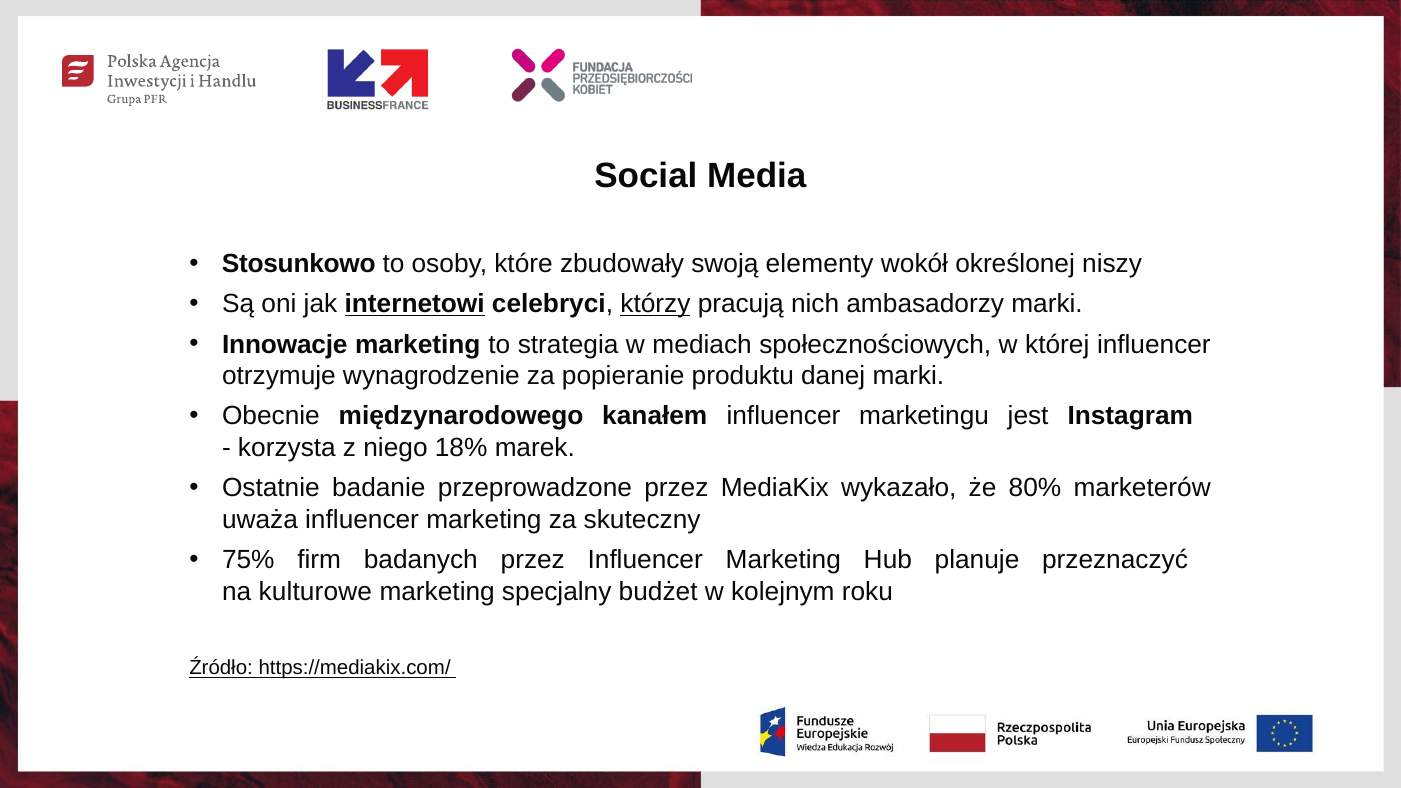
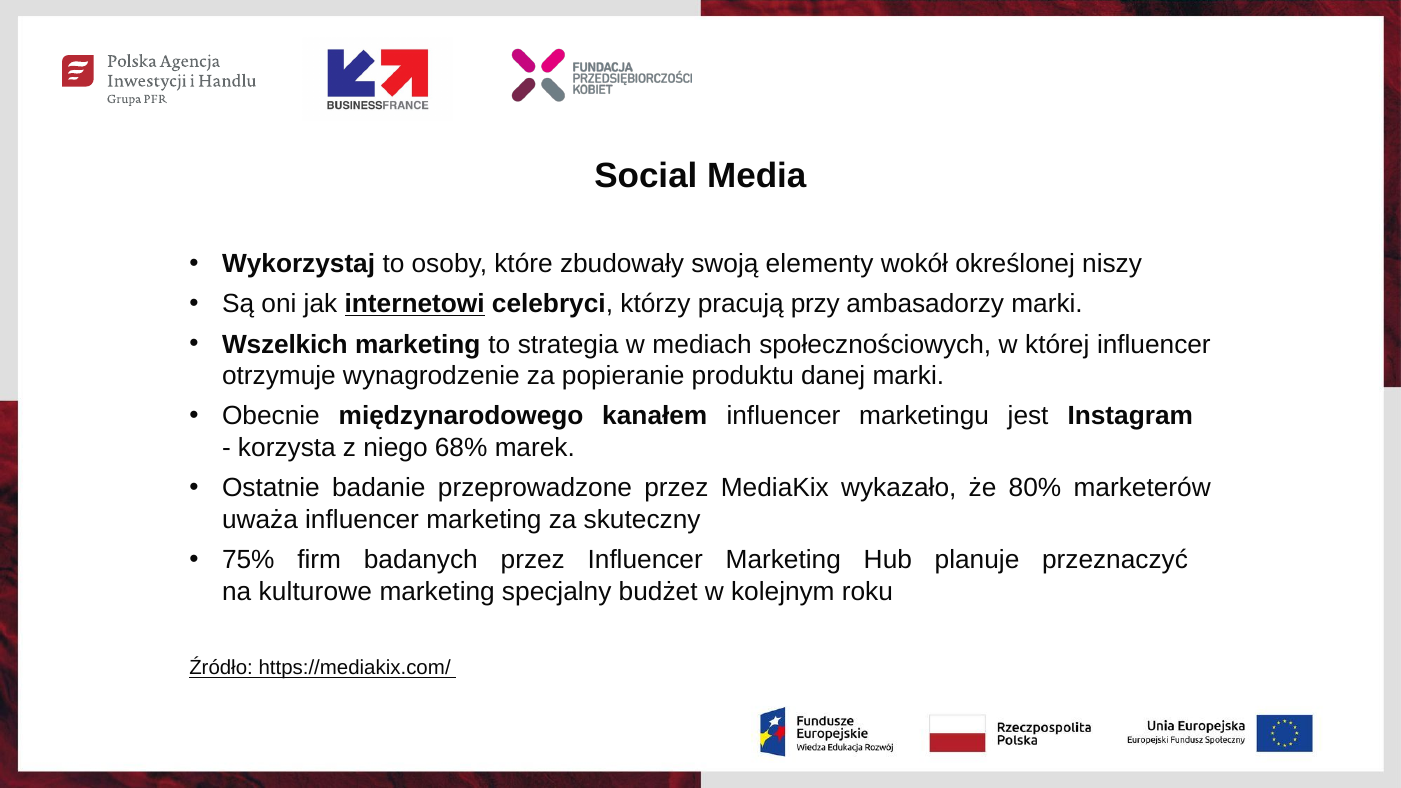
Stosunkowo: Stosunkowo -> Wykorzystaj (299, 264)
którzy underline: present -> none (655, 304)
nich: nich -> przy (815, 304)
Innowacje: Innowacje -> Wszelkich (285, 344)
18%: 18% -> 68% (461, 448)
